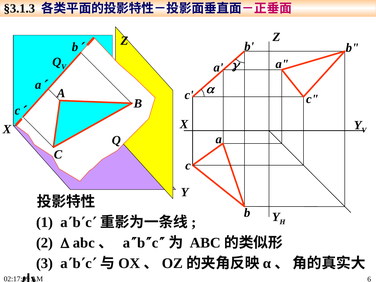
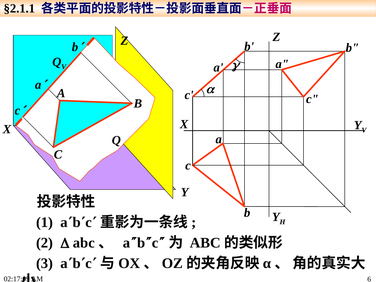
§3.1.3: §3.1.3 -> §2.1.1 (19, 9)
